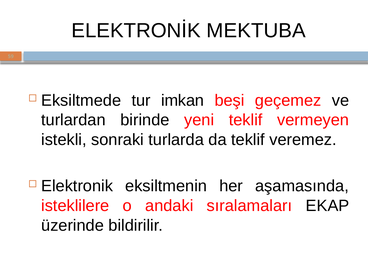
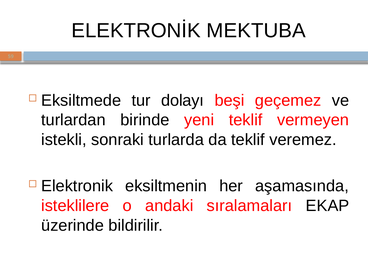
imkan: imkan -> dolayı (183, 100)
